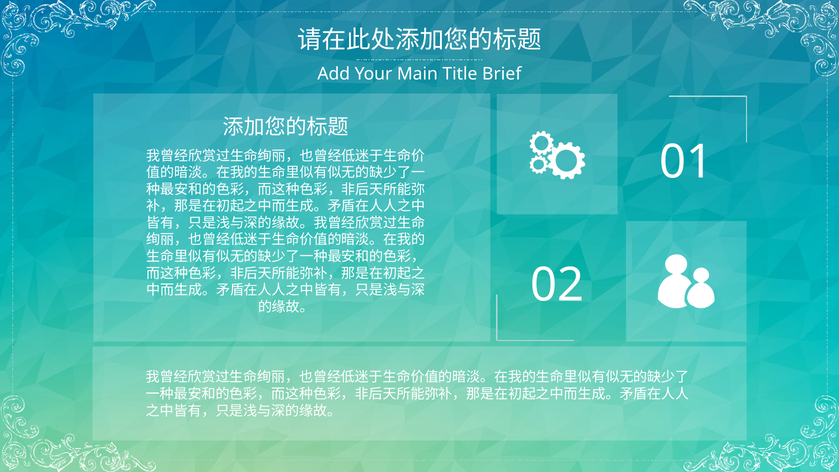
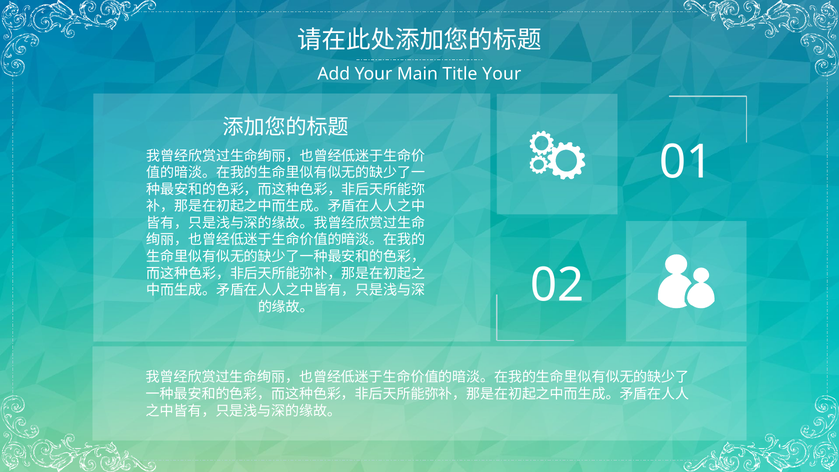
Title Brief: Brief -> Your (502, 74)
